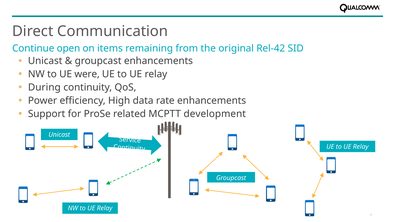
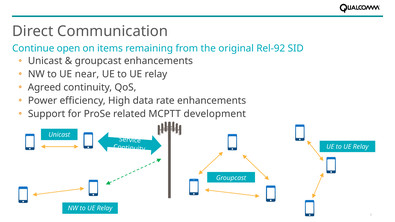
Rel-42: Rel-42 -> Rel-92 (271, 48)
were: were -> near (87, 74)
During: During -> Agreed (44, 87)
